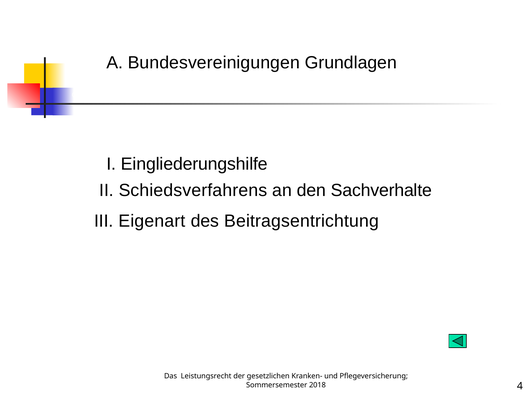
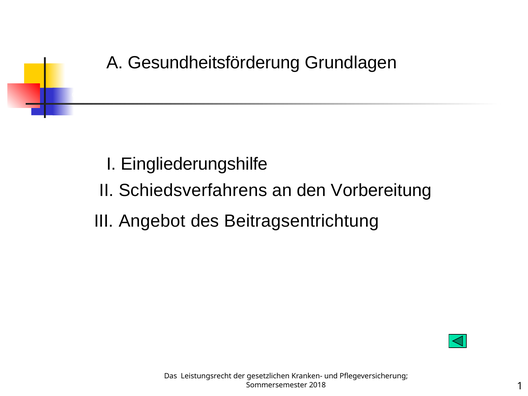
Bundesvereinigungen: Bundesvereinigungen -> Gesundheitsförderung (214, 63)
Sachverhalte: Sachverhalte -> Vorbereitung (381, 190)
Eigenart: Eigenart -> Angebot (152, 221)
4: 4 -> 1 (520, 386)
